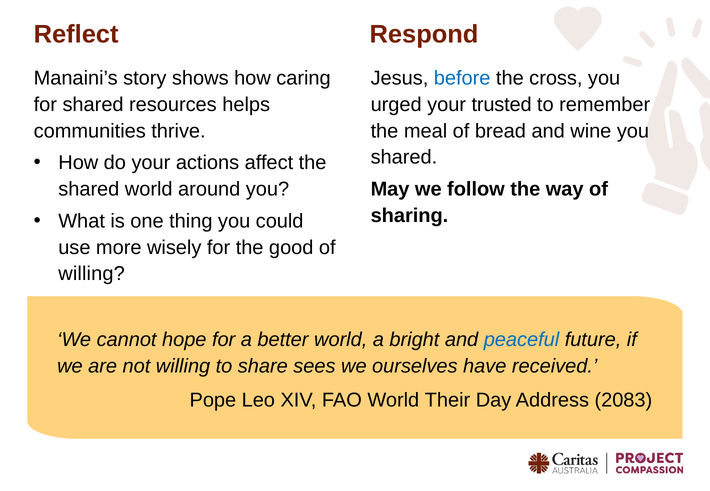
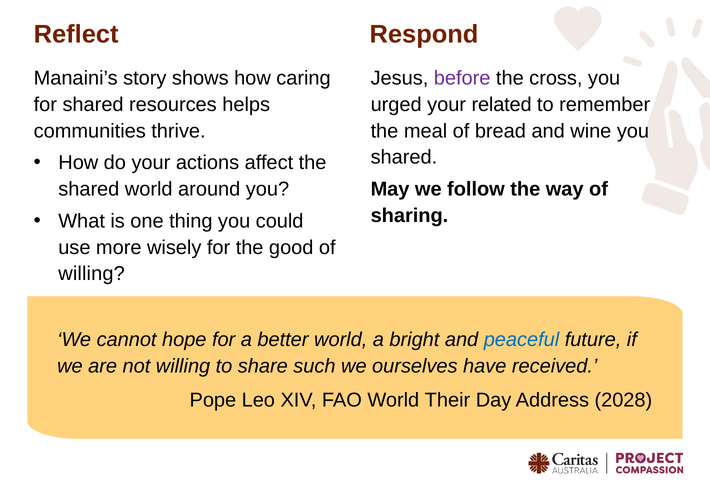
before colour: blue -> purple (462, 78)
trusted: trusted -> related (502, 105)
sees: sees -> such (314, 366)
2083: 2083 -> 2028 (623, 400)
